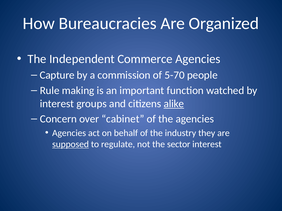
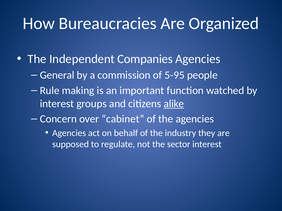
Commerce: Commerce -> Companies (145, 59)
Capture: Capture -> General (57, 75)
5-70: 5-70 -> 5-95 (175, 75)
supposed underline: present -> none (71, 145)
